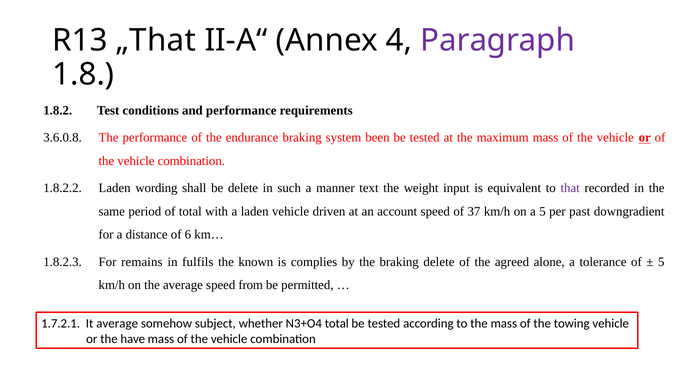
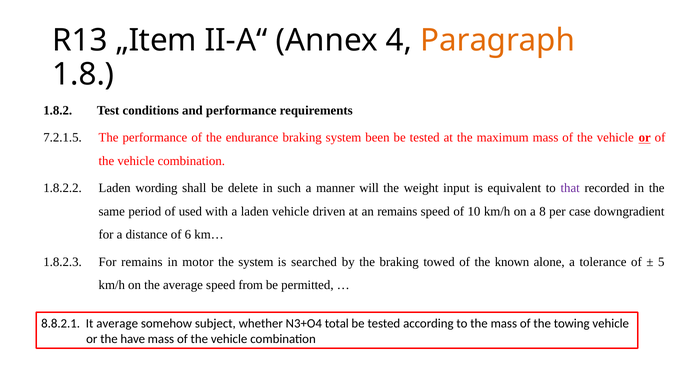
„That: „That -> „Item (156, 41)
Paragraph colour: purple -> orange (498, 41)
3.6.0.8: 3.6.0.8 -> 7.2.1.5 (63, 138)
text: text -> will (369, 188)
of total: total -> used (190, 211)
an account: account -> remains (397, 211)
37: 37 -> 10 (474, 211)
a 5: 5 -> 8 (542, 211)
past: past -> case (580, 211)
fulfils: fulfils -> motor (198, 262)
the known: known -> system (256, 262)
complies: complies -> searched (314, 262)
braking delete: delete -> towed (439, 262)
agreed: agreed -> known (512, 262)
1.7.2.1: 1.7.2.1 -> 8.8.2.1 (61, 324)
